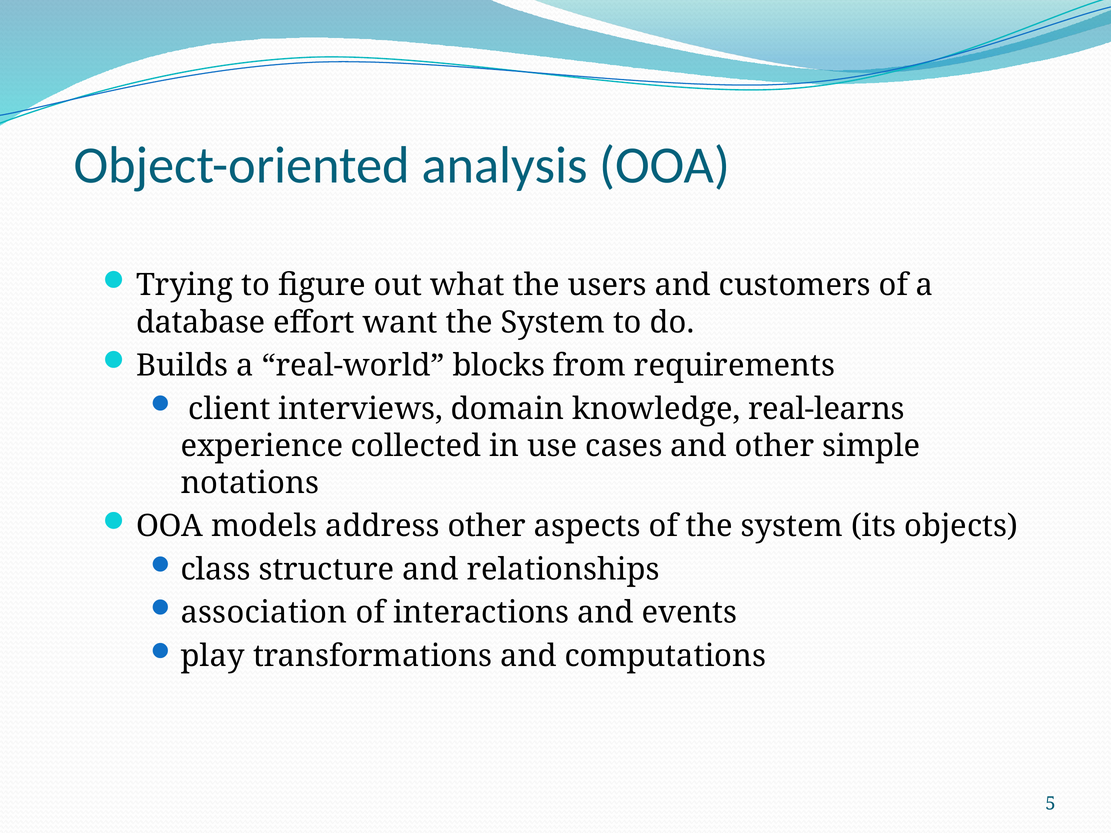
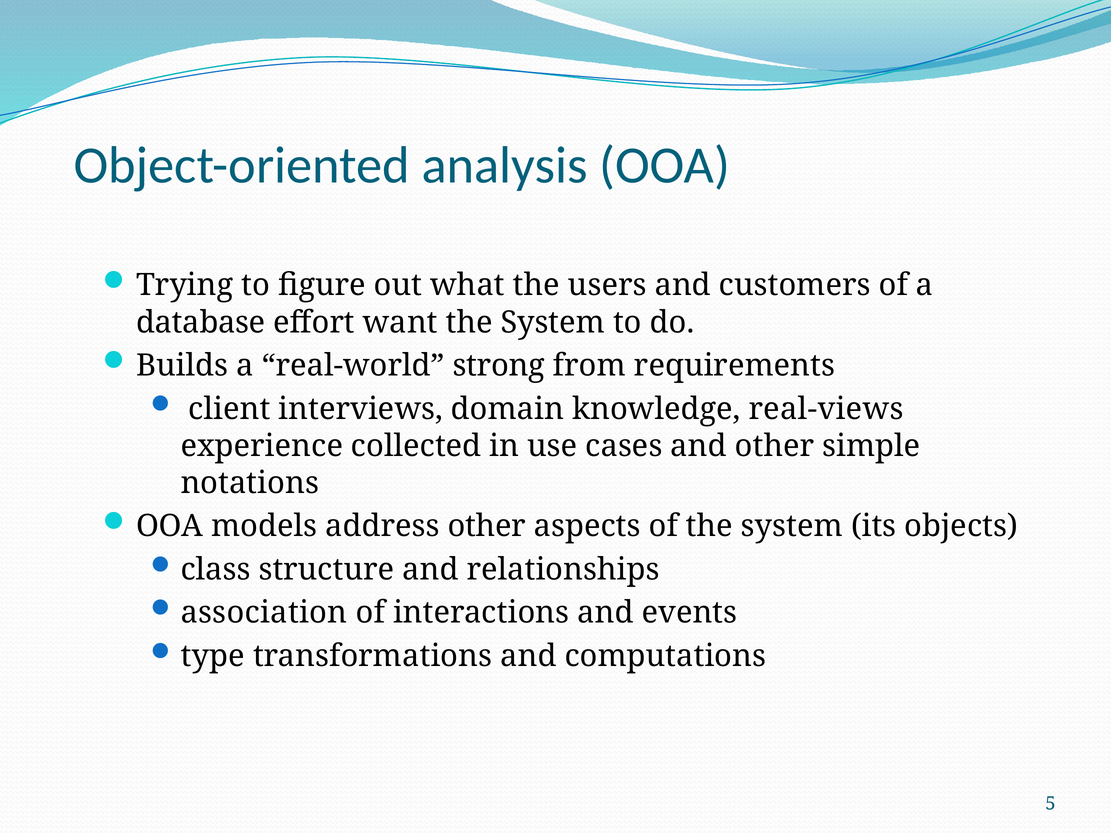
blocks: blocks -> strong (499, 366)
real-learns: real-learns -> real-views (826, 409)
play: play -> type (213, 656)
